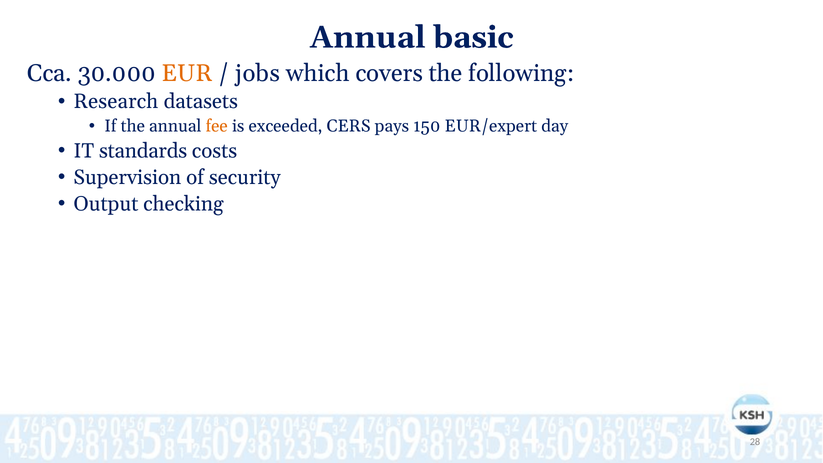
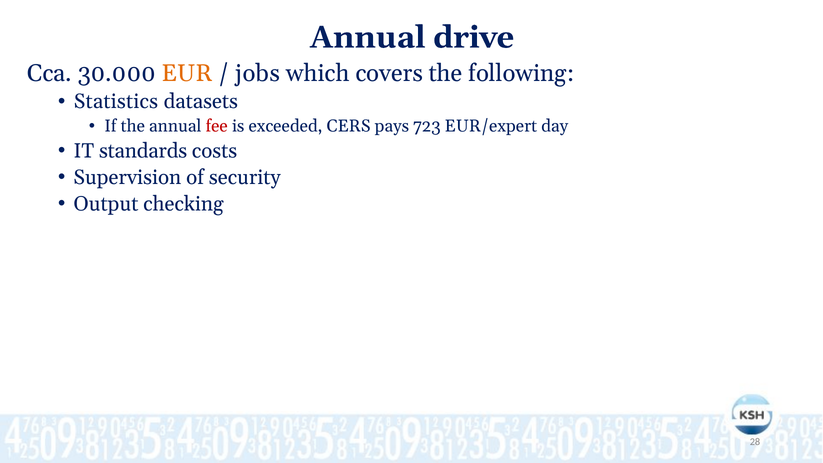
basic: basic -> drive (474, 37)
Research: Research -> Statistics (116, 102)
fee colour: orange -> red (217, 126)
150: 150 -> 723 (427, 126)
